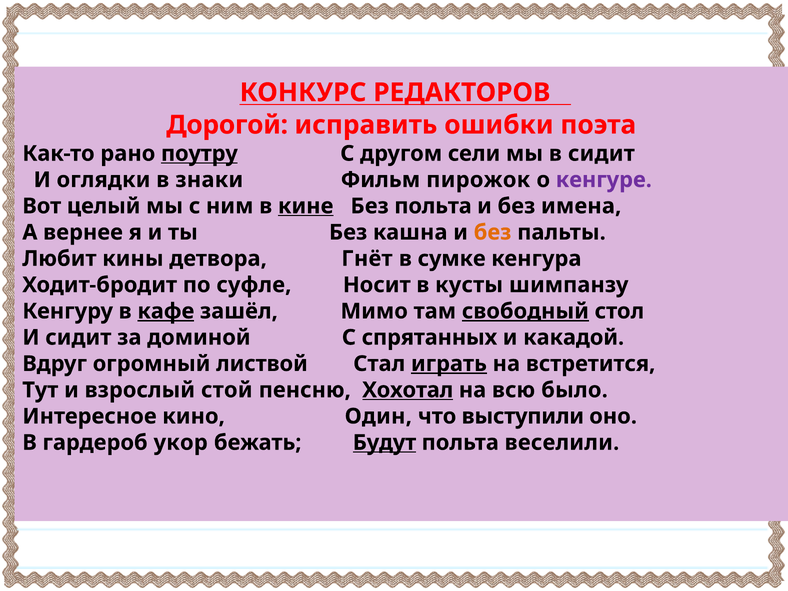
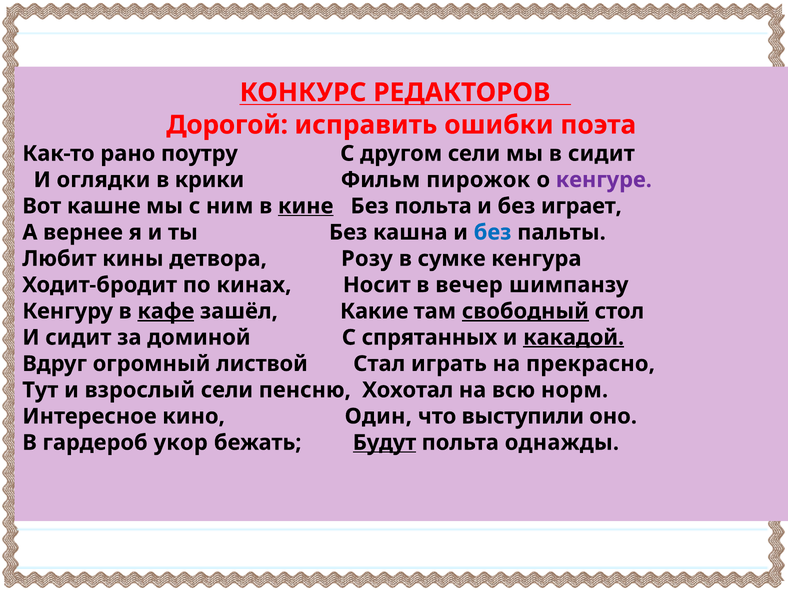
поутру underline: present -> none (199, 154)
знаки: знаки -> крики (209, 180)
целый: целый -> кашне (104, 206)
имена: имена -> играет (581, 206)
без colour: orange -> blue (493, 232)
Гнёт: Гнёт -> Розу (367, 259)
суфле: суфле -> кинах (254, 285)
кусты: кусты -> вечер (469, 285)
Мимо: Мимо -> Какие (374, 311)
какадой underline: none -> present (574, 337)
играть underline: present -> none (449, 364)
встретится: встретится -> прекрасно (590, 364)
взрослый стой: стой -> сели (227, 390)
Хохотал underline: present -> none (408, 390)
было: было -> норм (575, 390)
веселили: веселили -> однажды (562, 443)
